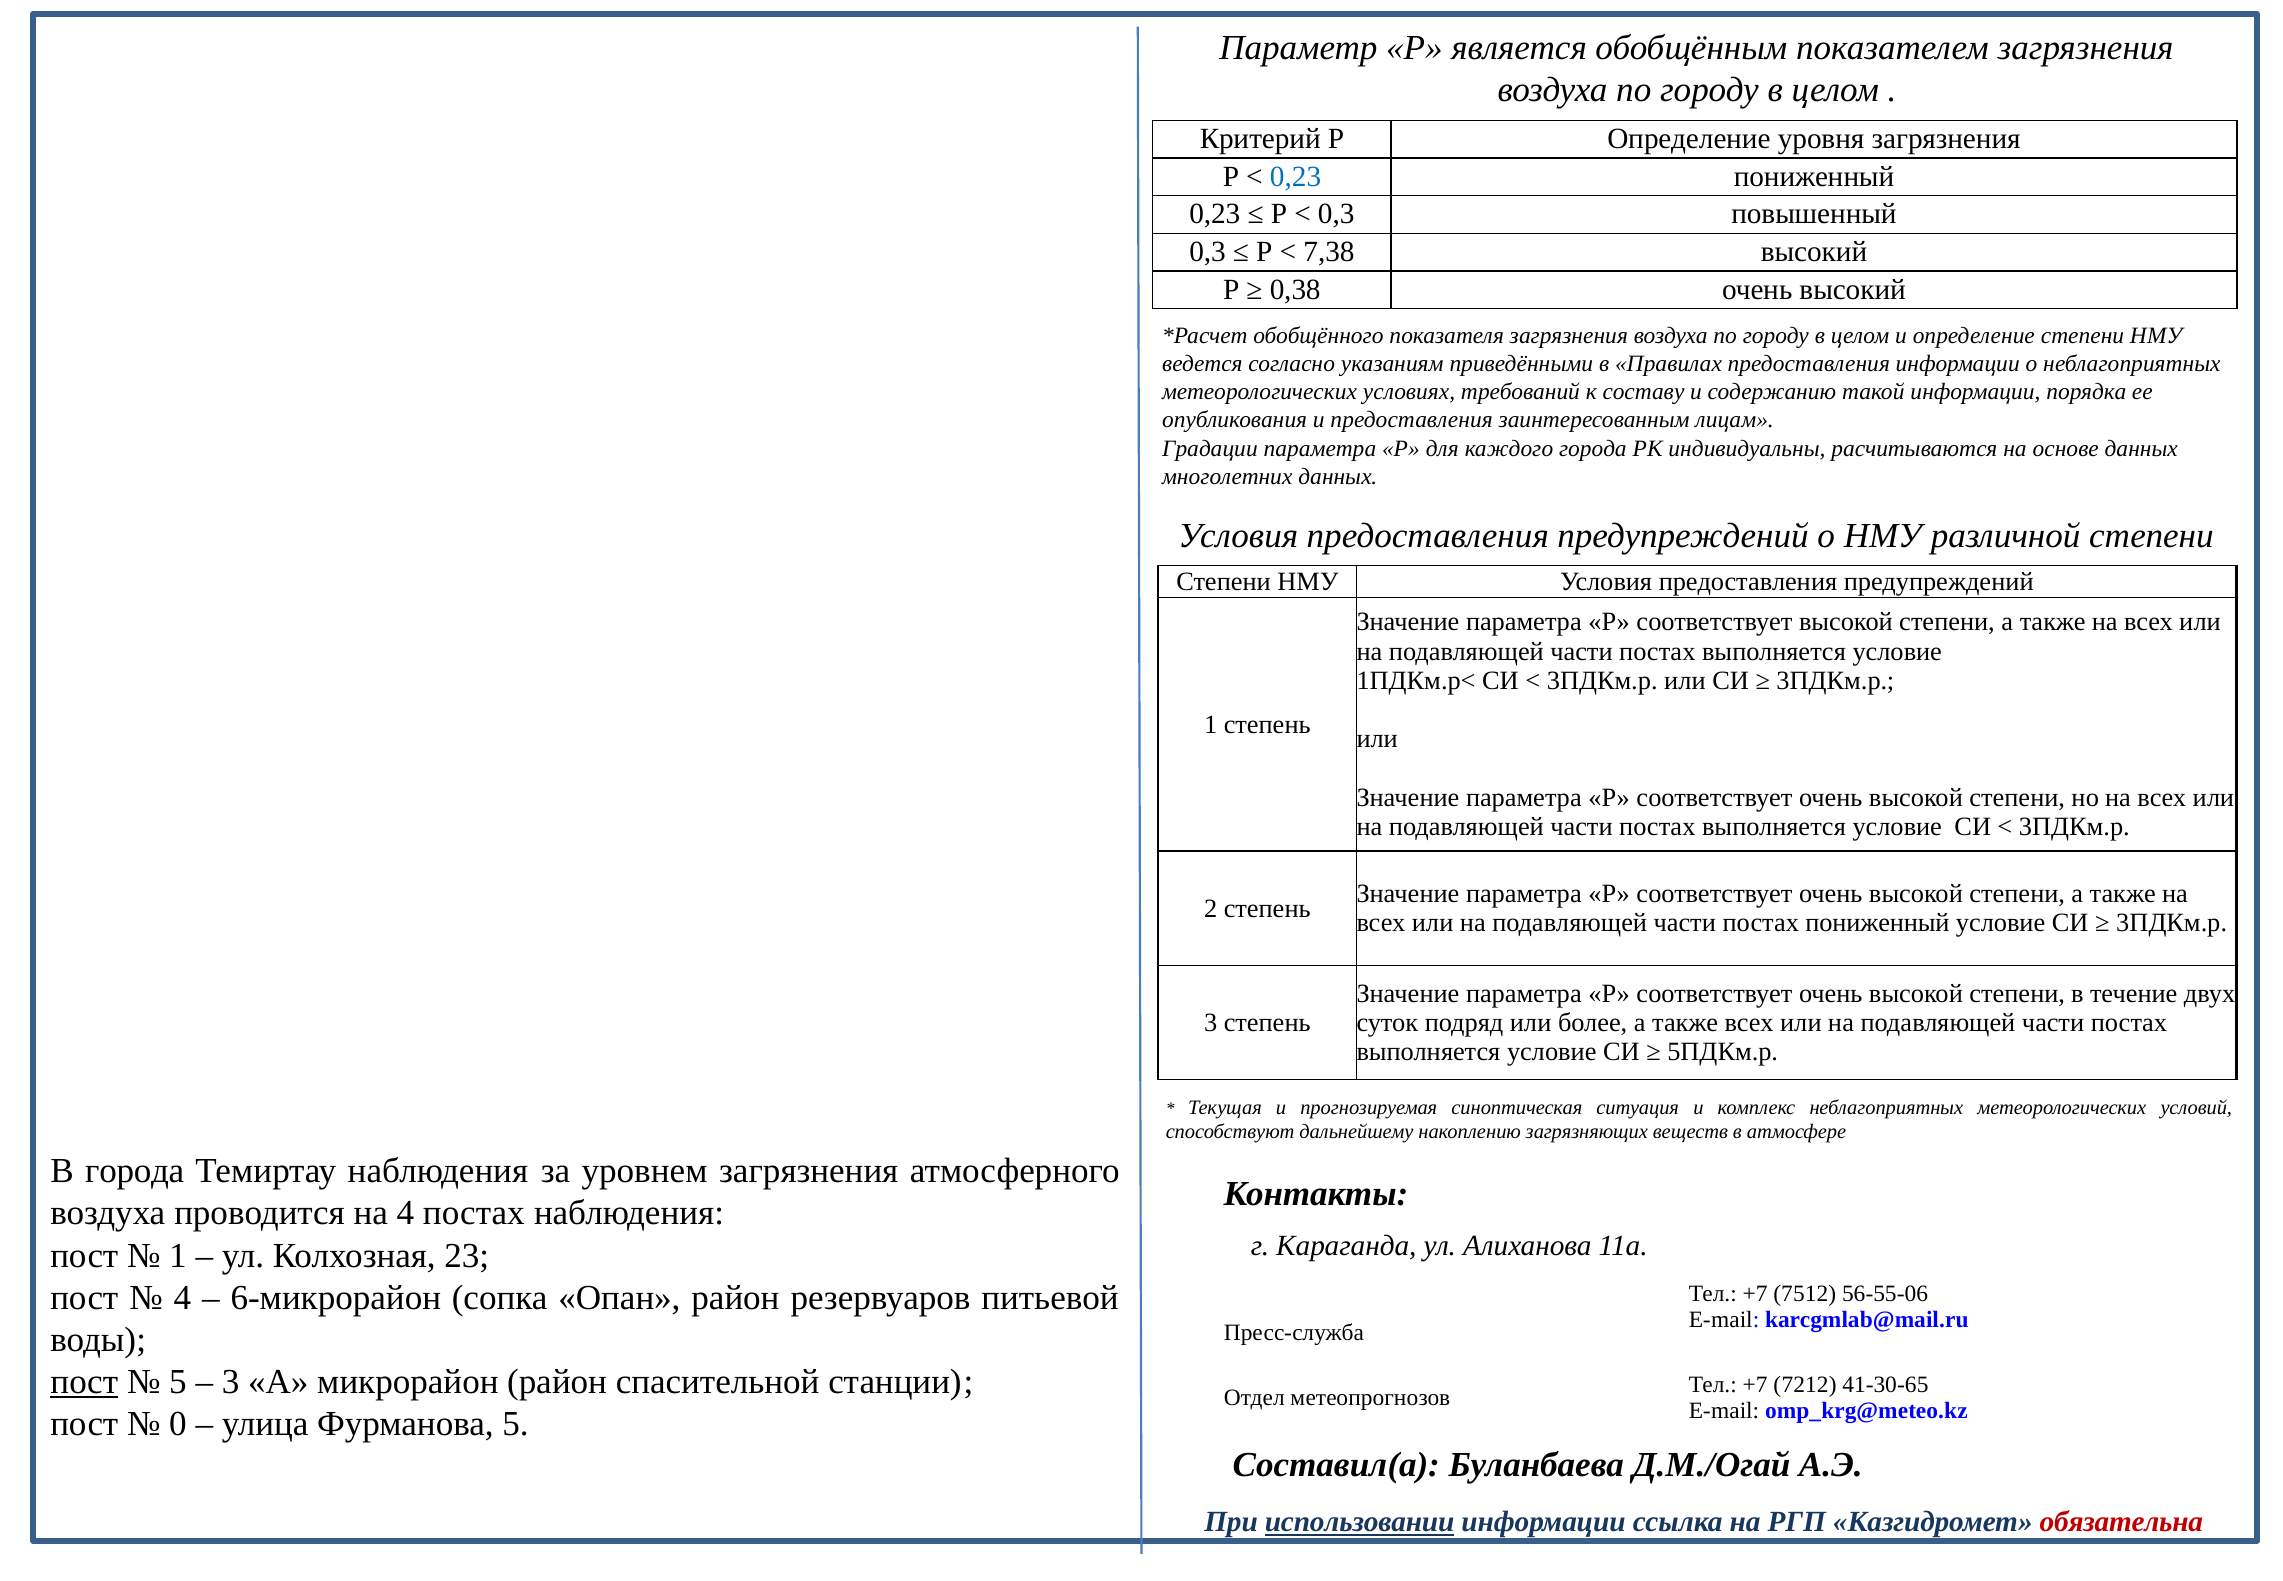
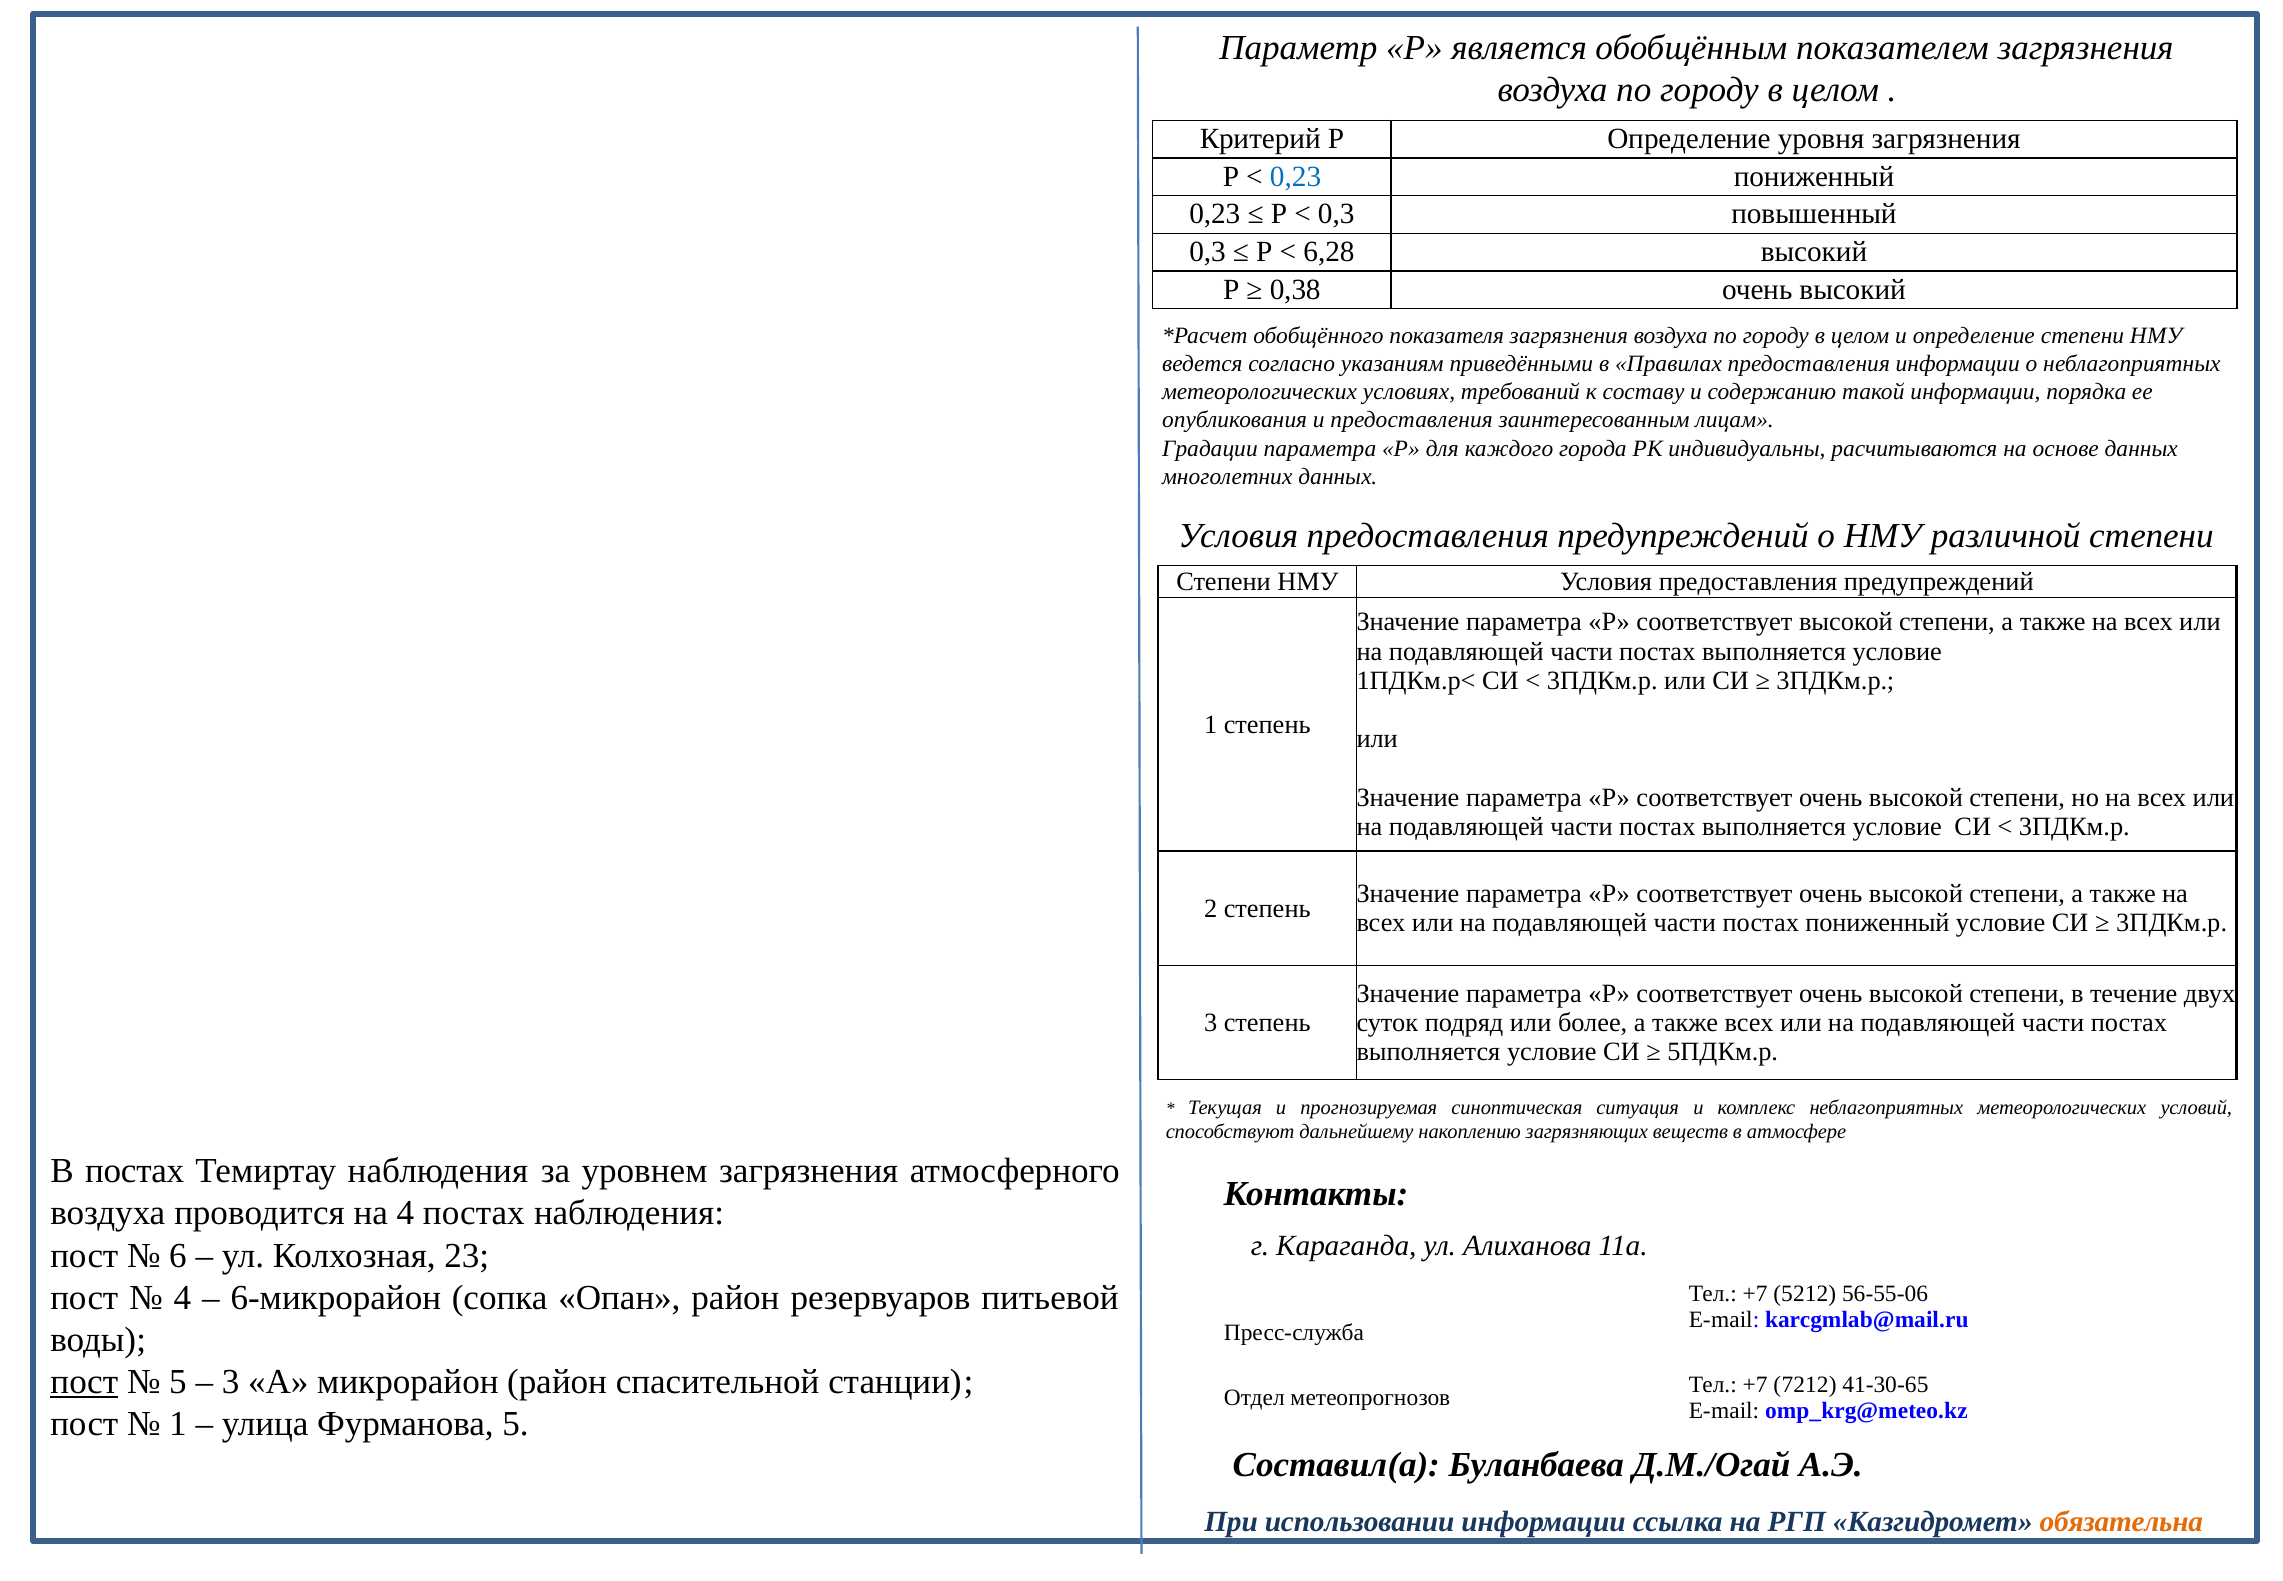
7,38: 7,38 -> 6,28 (1329, 252)
В города: города -> постах (135, 1171)
1: 1 -> 6 (178, 1255)
7512: 7512 -> 5212 (1805, 1293)
0: 0 -> 1 (178, 1424)
использовании underline: present -> none (1360, 1522)
обязательна colour: red -> orange (2121, 1522)
